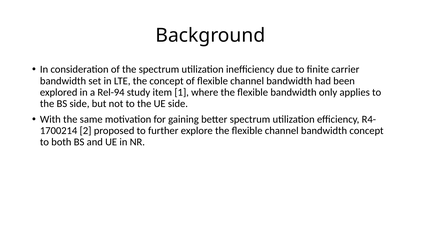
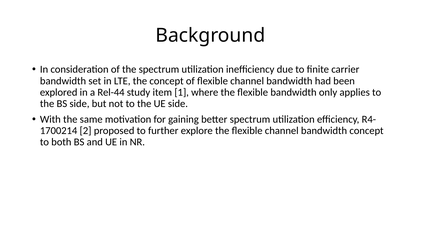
Rel-94: Rel-94 -> Rel-44 (111, 92)
